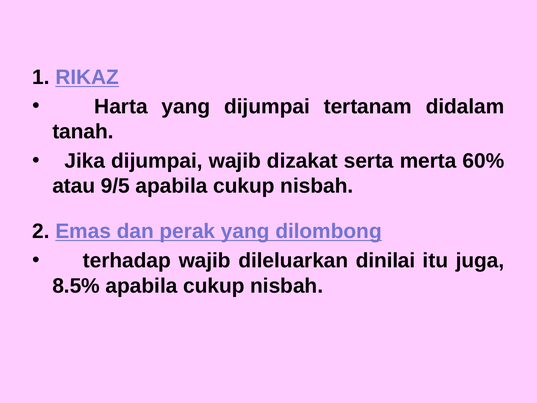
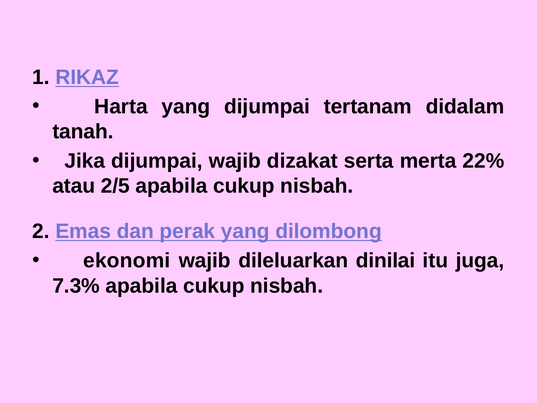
60%: 60% -> 22% (483, 161)
9/5: 9/5 -> 2/5 (115, 186)
terhadap: terhadap -> ekonomi (127, 261)
8.5%: 8.5% -> 7.3% (76, 286)
